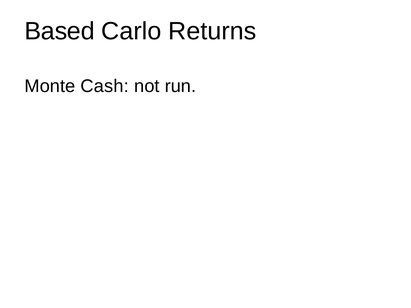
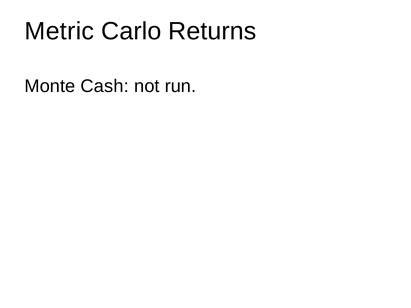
Based: Based -> Metric (59, 31)
